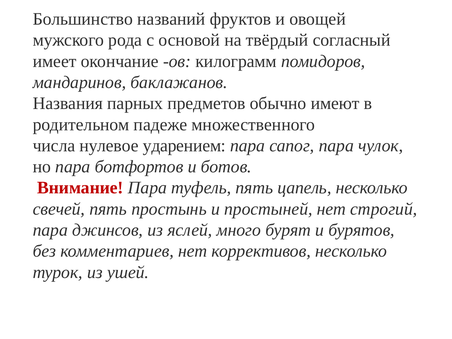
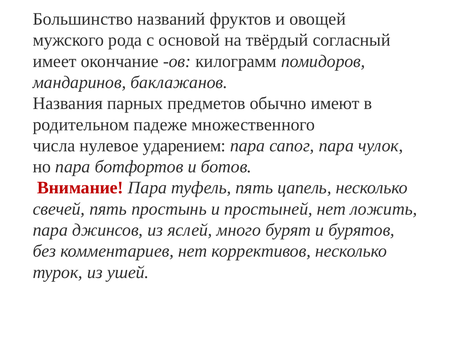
строгий: строгий -> ложить (384, 209)
